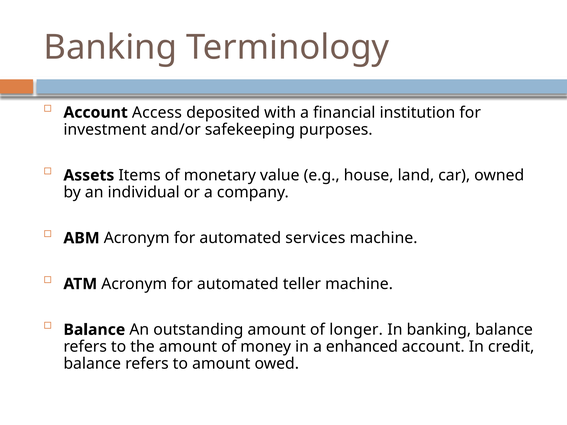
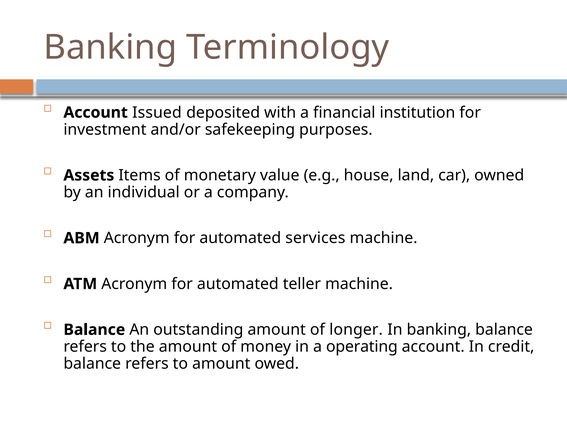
Access: Access -> Issued (157, 113)
enhanced: enhanced -> operating (362, 347)
